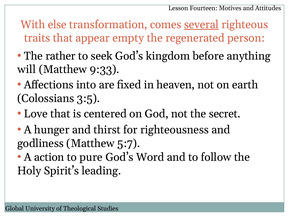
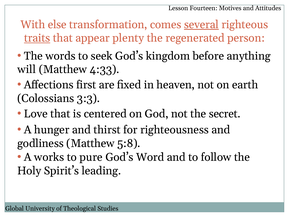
traits underline: none -> present (37, 38)
empty: empty -> plenty (128, 38)
rather: rather -> words (60, 56)
9:33: 9:33 -> 4:33 (105, 69)
into: into -> first (86, 85)
3:5: 3:5 -> 3:3 (88, 98)
5:7: 5:7 -> 5:8 (129, 143)
action: action -> works (49, 157)
